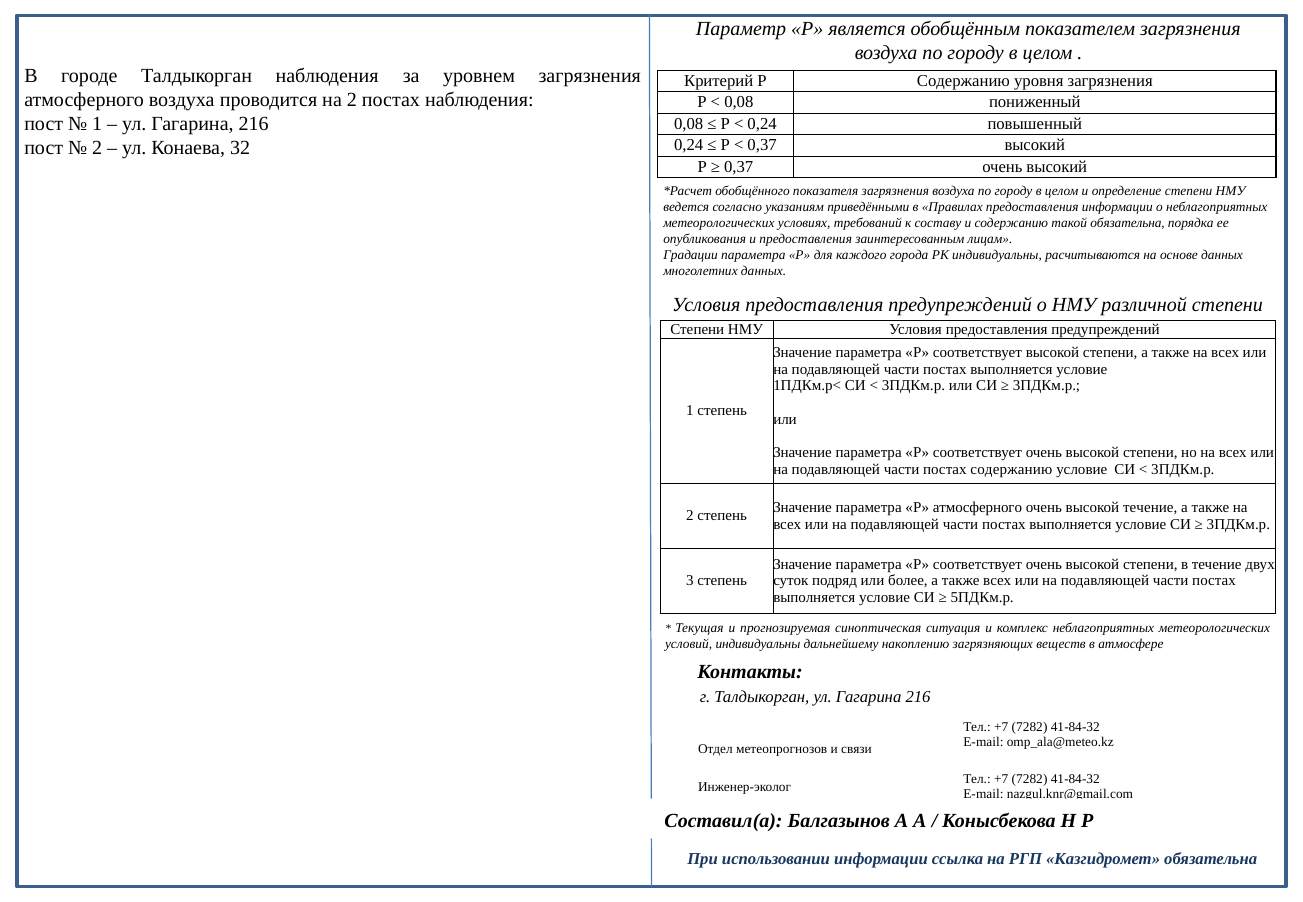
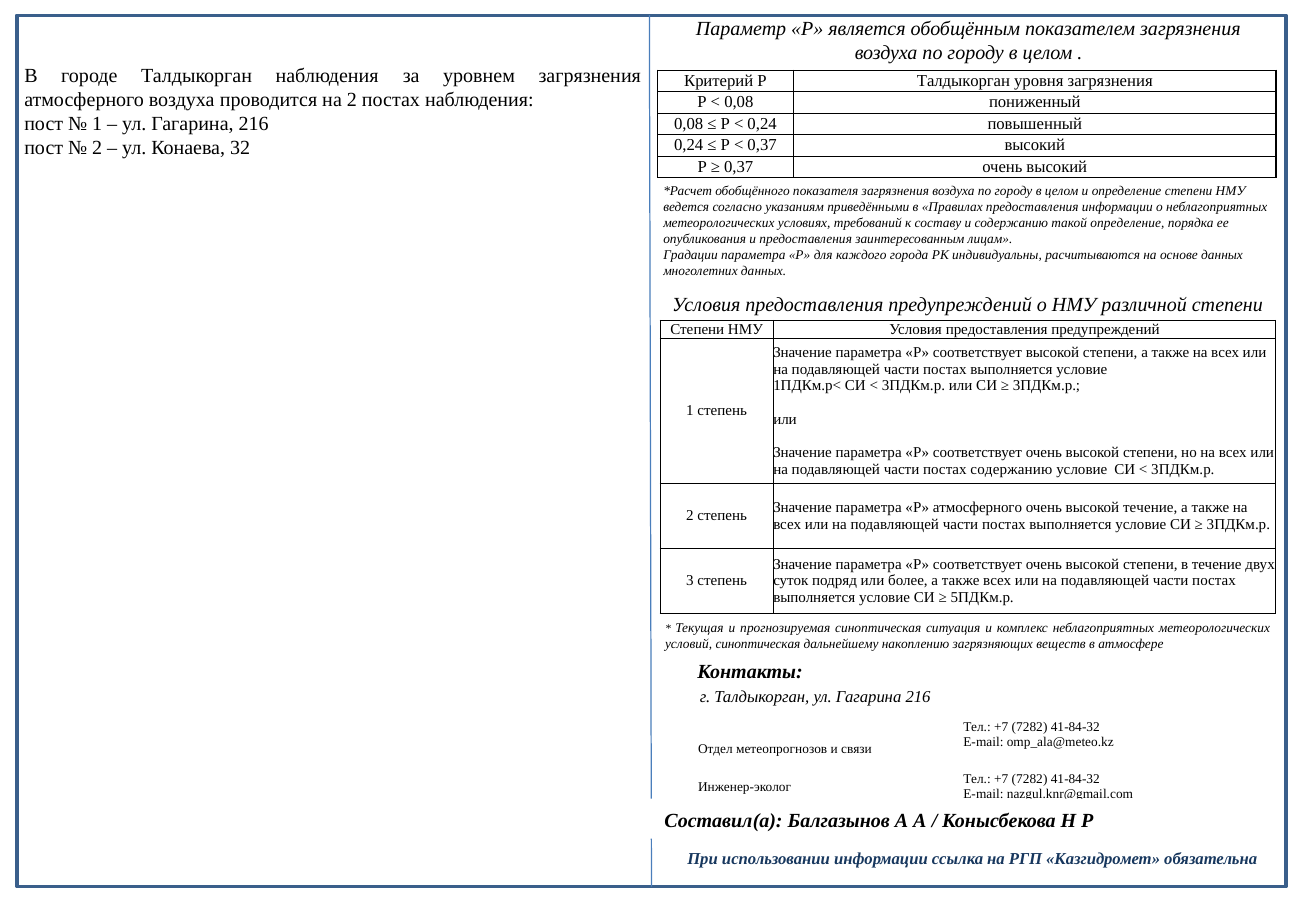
Р Содержанию: Содержанию -> Талдыкорган (963, 81)
такой обязательна: обязательна -> определение (1127, 223)
условий индивидуальны: индивидуальны -> синоптическая (758, 644)
